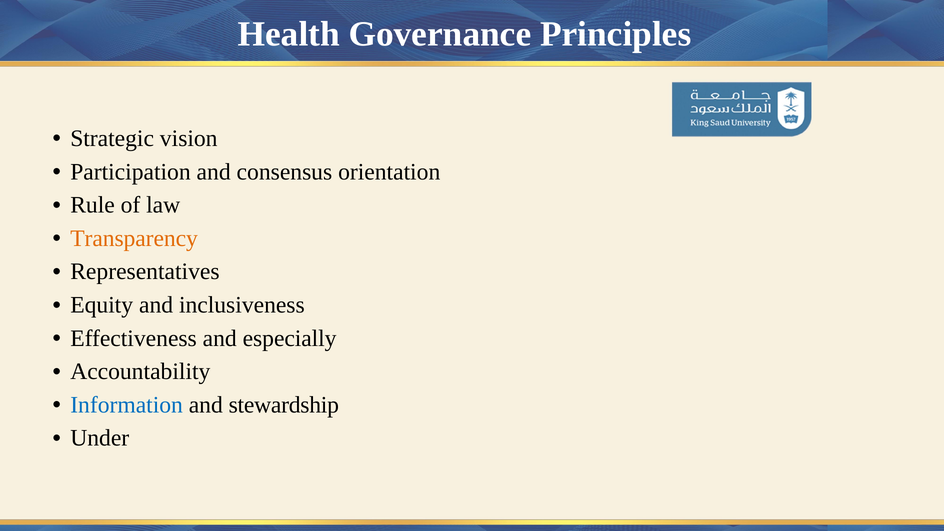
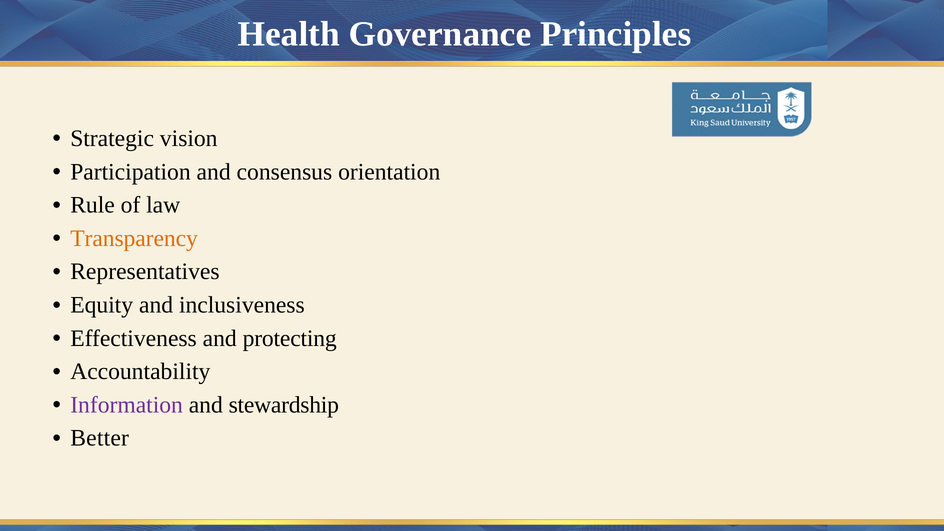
especially: especially -> protecting (290, 338)
Information colour: blue -> purple (127, 405)
Under: Under -> Better (100, 438)
